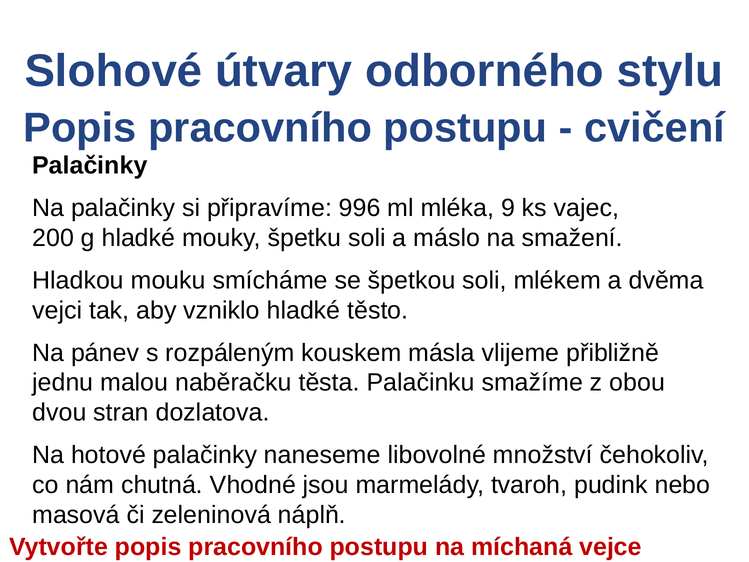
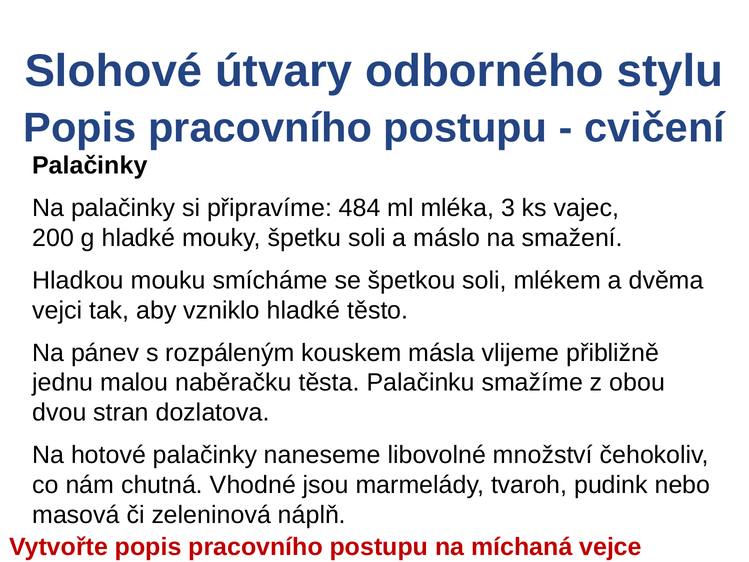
996: 996 -> 484 (360, 208)
9: 9 -> 3 (508, 208)
